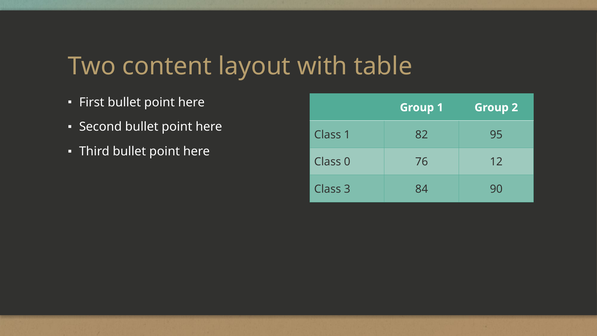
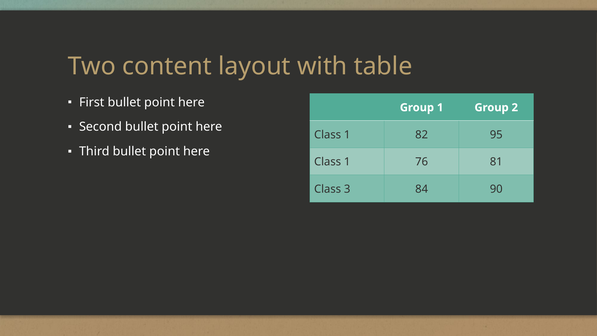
0: 0 -> 1 (347, 162)
12: 12 -> 81 (496, 162)
